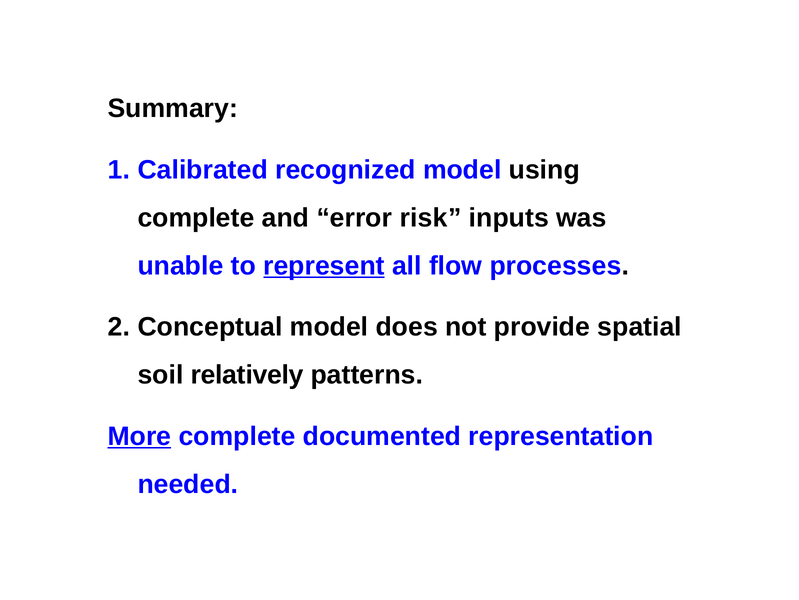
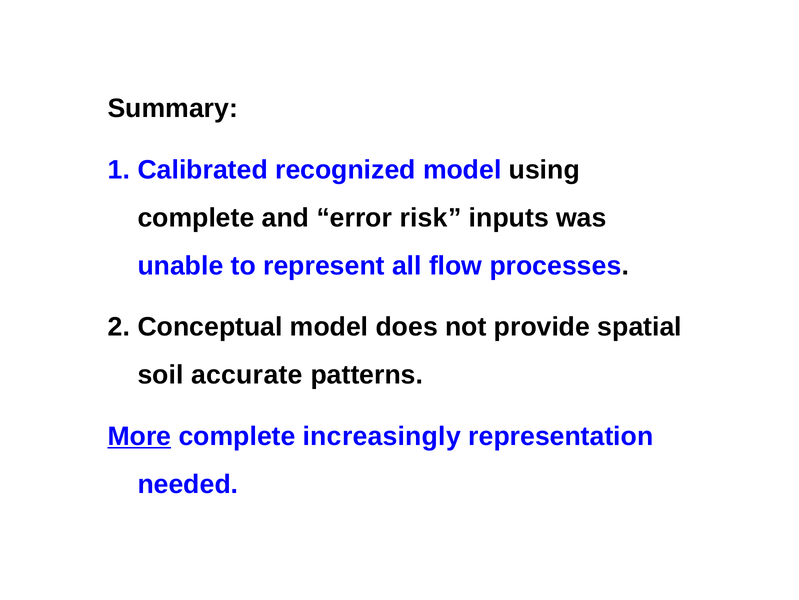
represent underline: present -> none (324, 265)
relatively: relatively -> accurate (247, 375)
documented: documented -> increasingly (382, 436)
